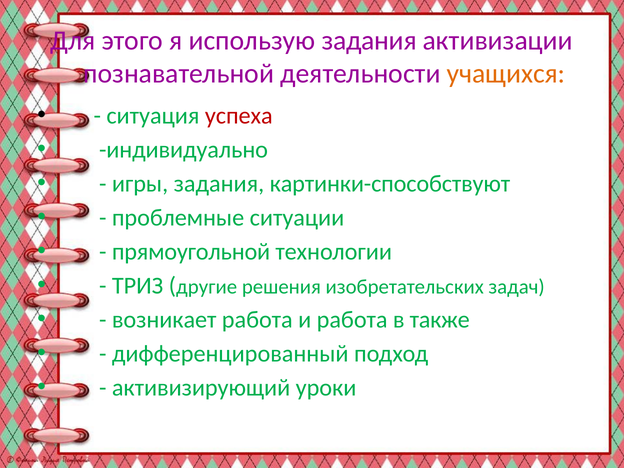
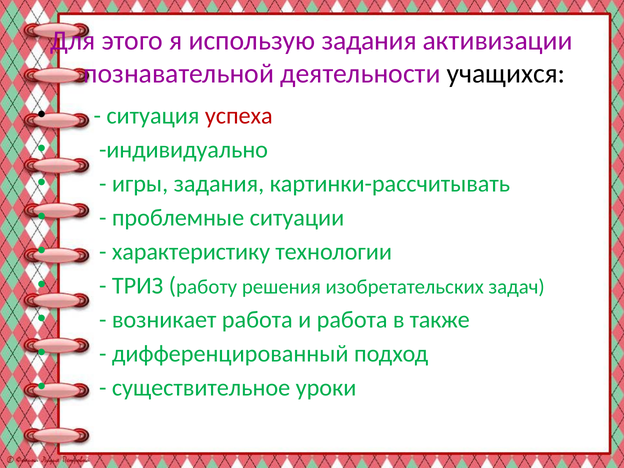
учащихся colour: orange -> black (506, 74)
картинки-способствуют: картинки-способствуют -> картинки-рассчитывать (390, 184)
прямоугольной: прямоугольной -> характеристику (191, 252)
другие: другие -> работу (207, 287)
активизирующий: активизирующий -> существительное (201, 388)
